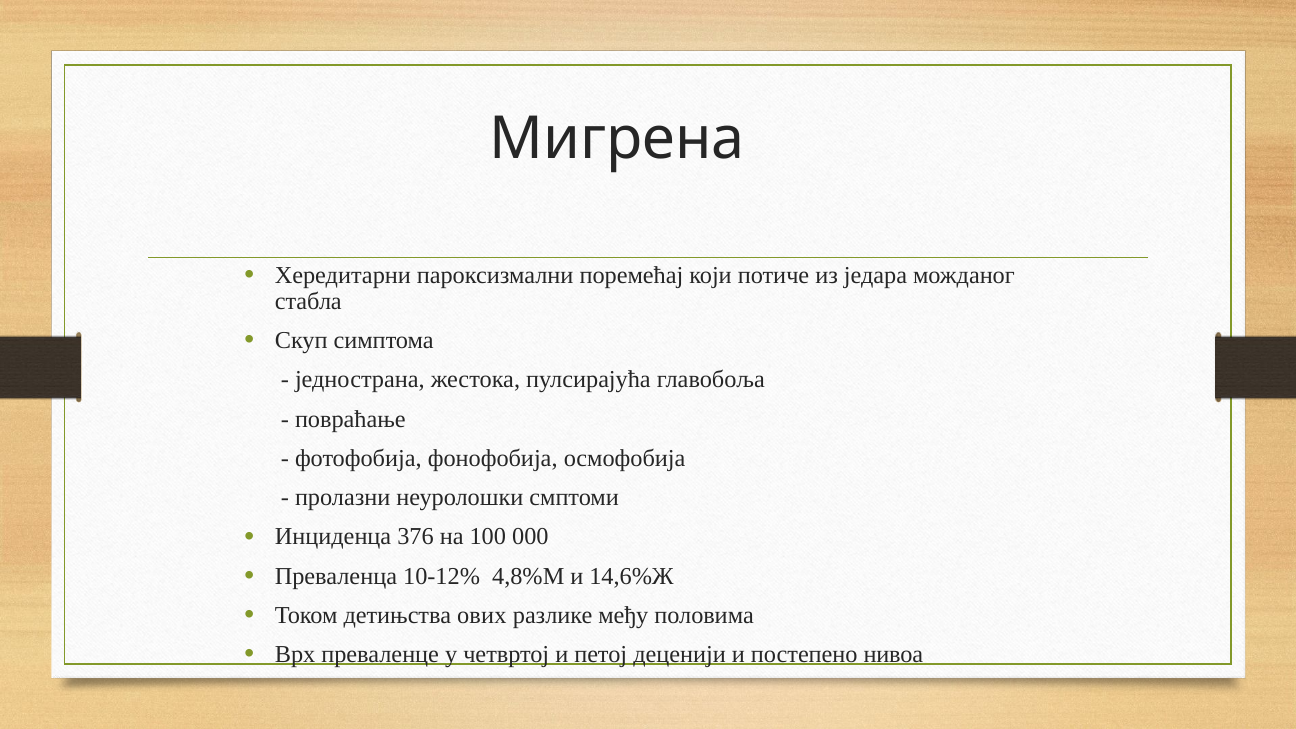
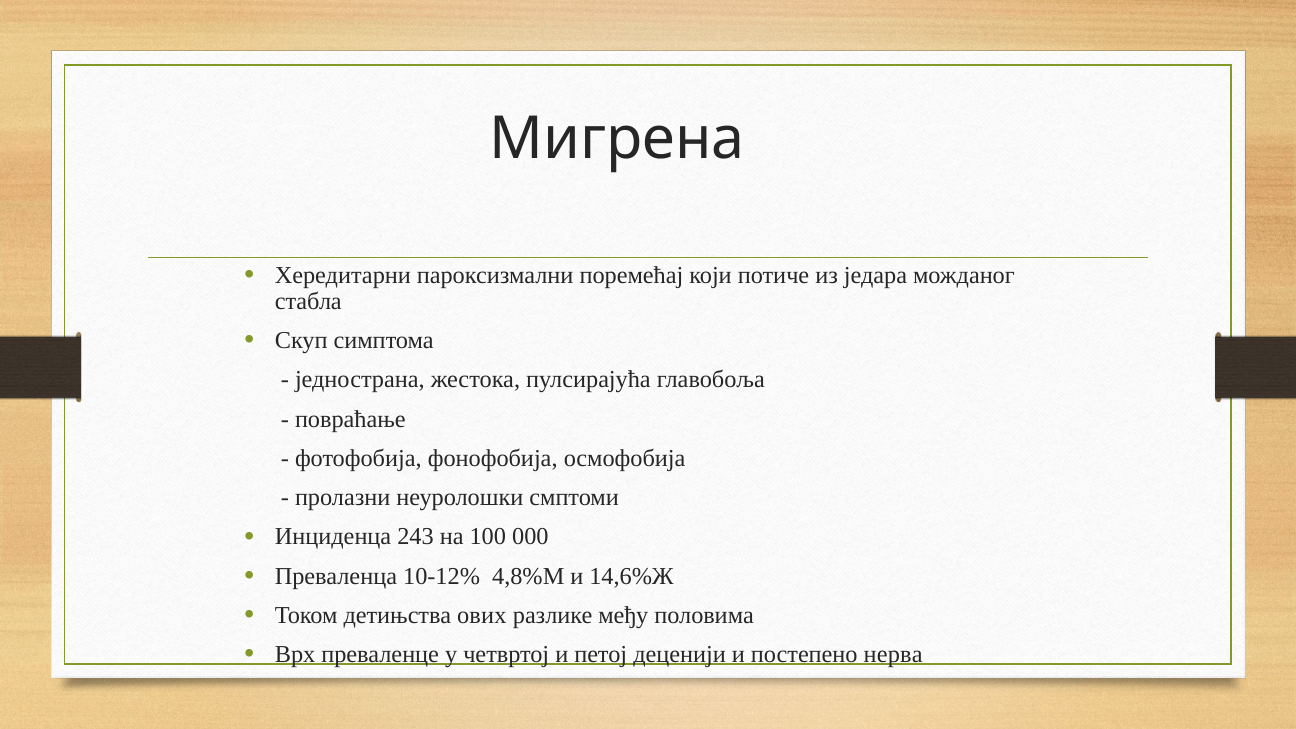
376: 376 -> 243 (416, 537)
нивоа: нивоа -> нерва (893, 654)
